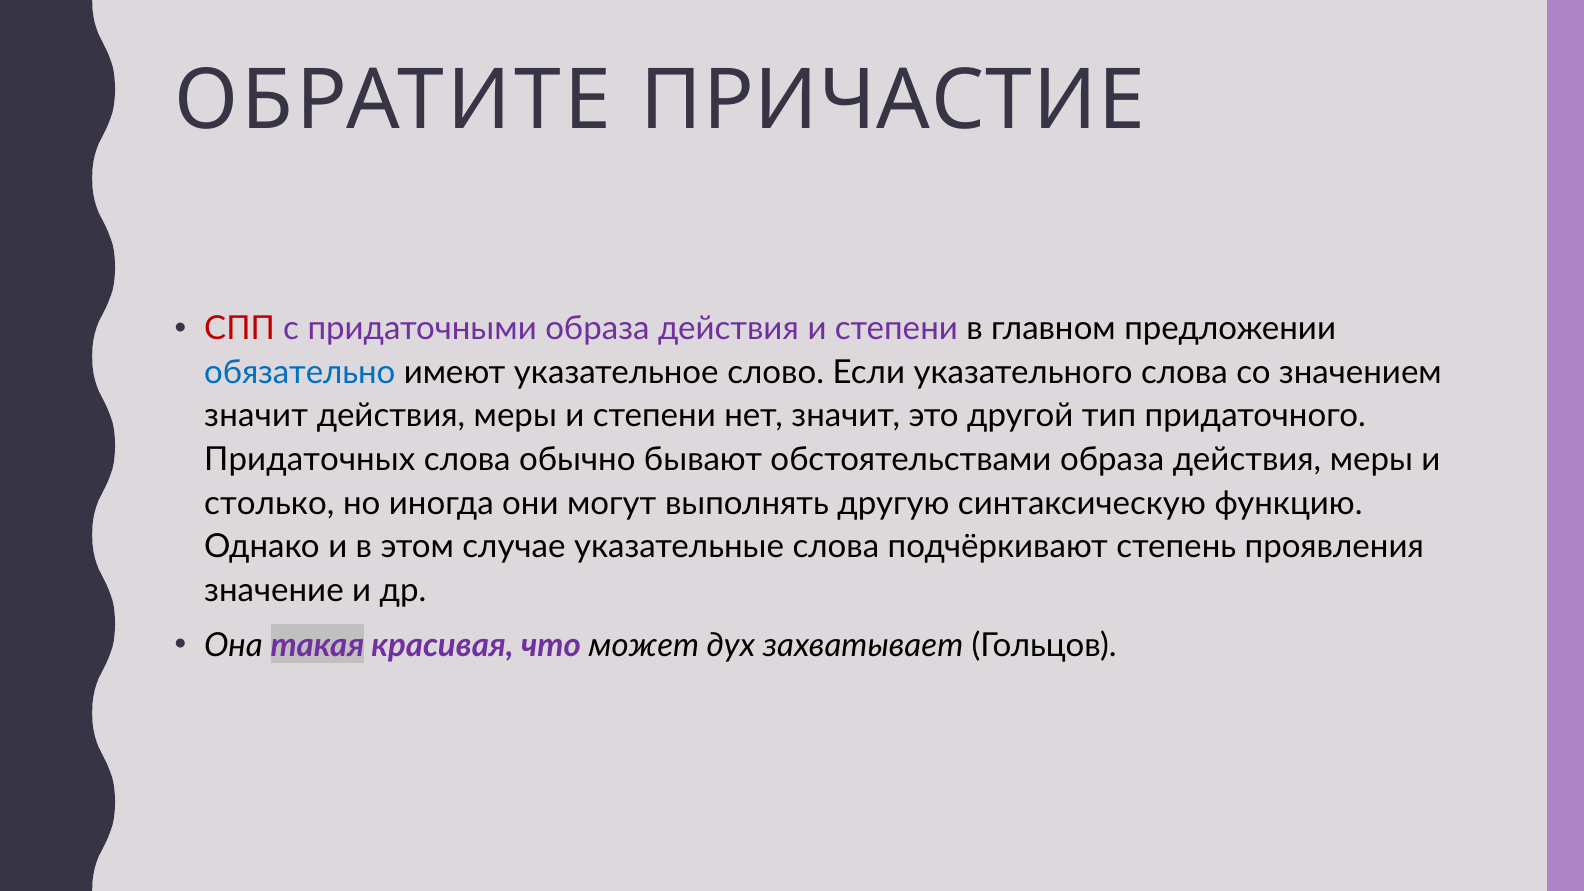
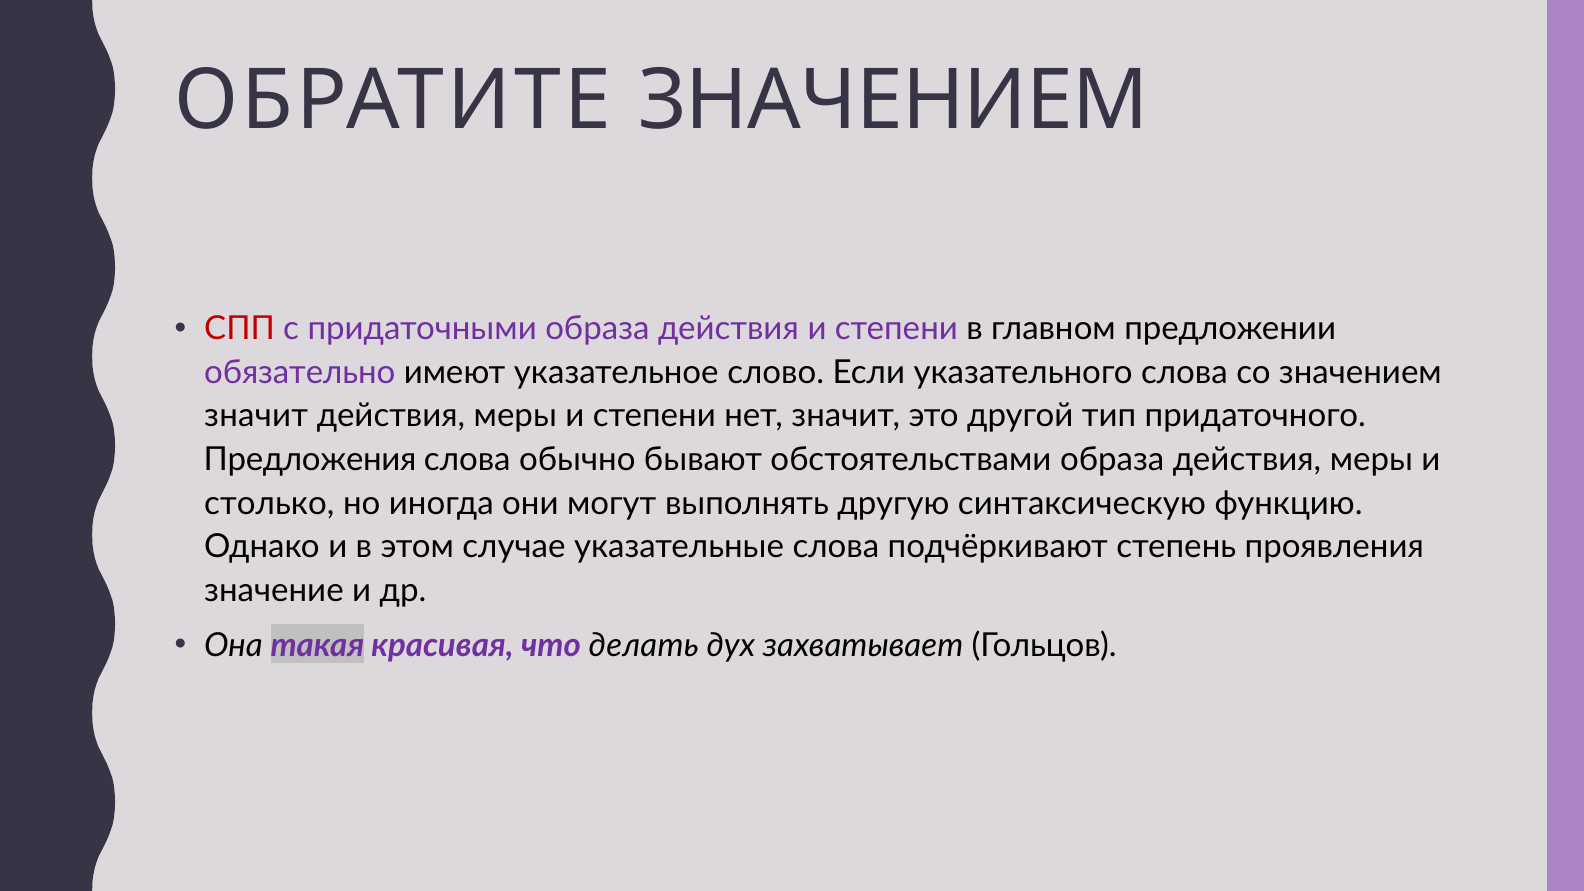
ОБРАТИТЕ ПРИЧАСТИЕ: ПРИЧАСТИЕ -> ЗНАЧЕНИЕМ (894, 101)
обязательно colour: blue -> purple (300, 373)
Придаточных: Придаточных -> Предложения (310, 460)
может: может -> делать (644, 645)
